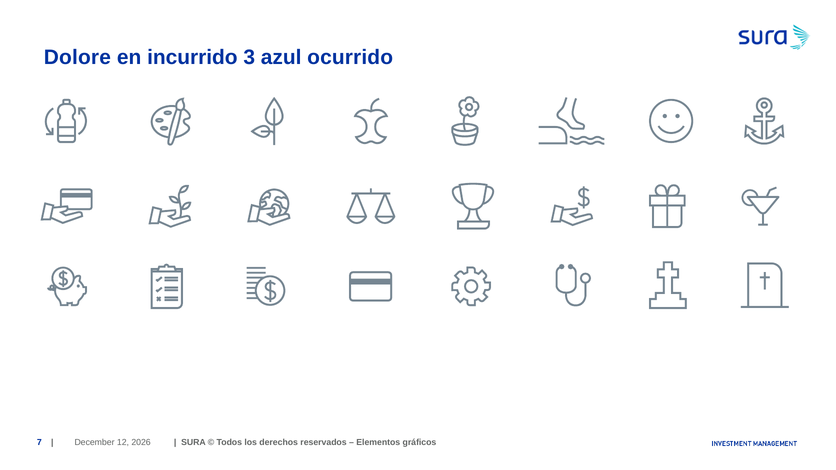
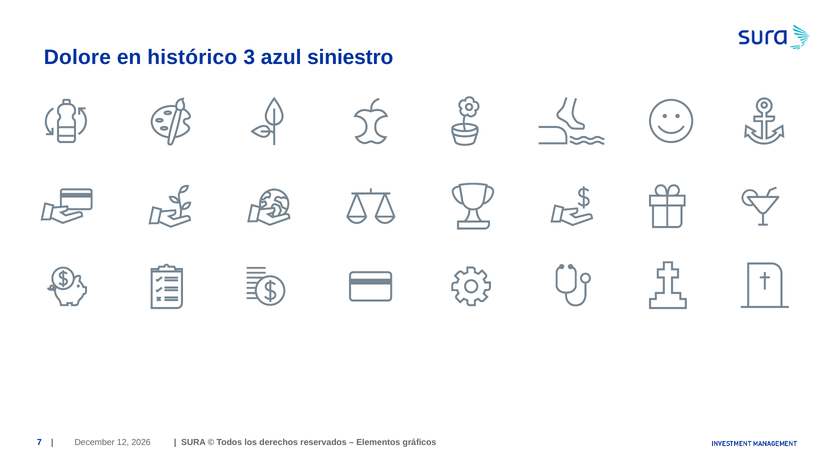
incurrido: incurrido -> histórico (192, 57)
ocurrido: ocurrido -> siniestro (350, 57)
